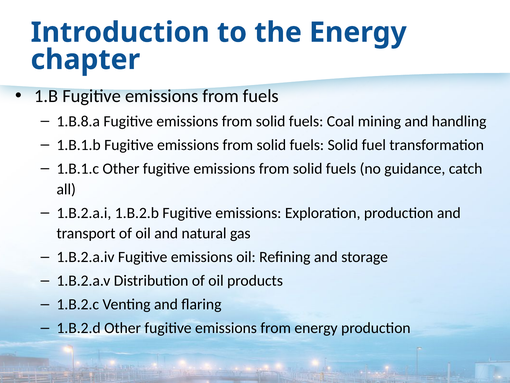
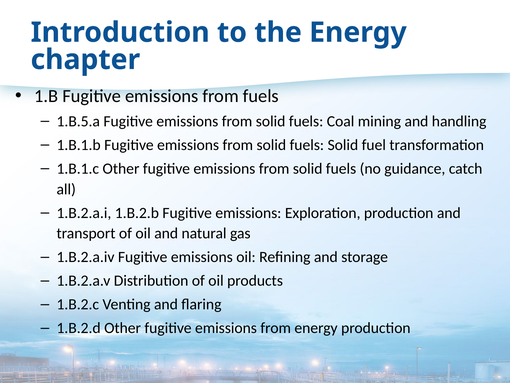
1.B.8.a: 1.B.8.a -> 1.B.5.a (78, 121)
